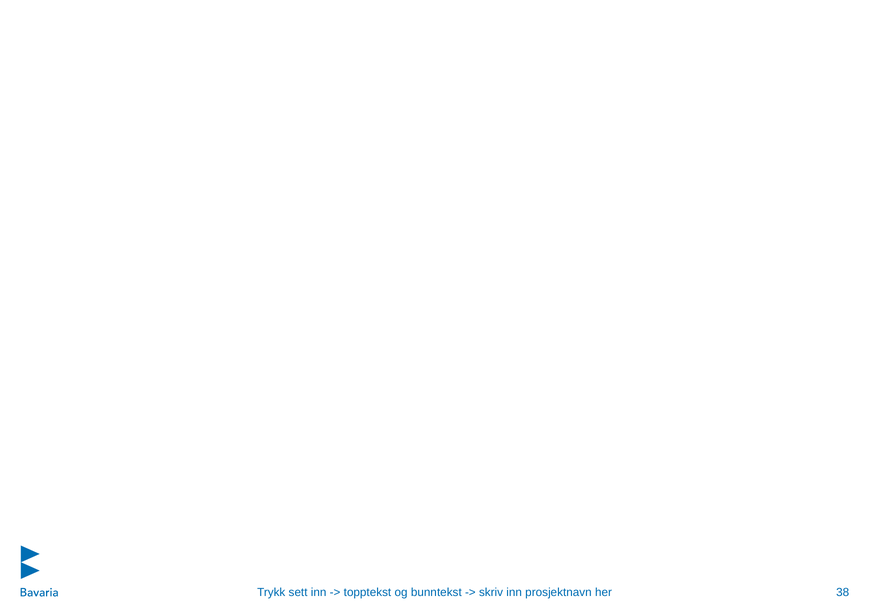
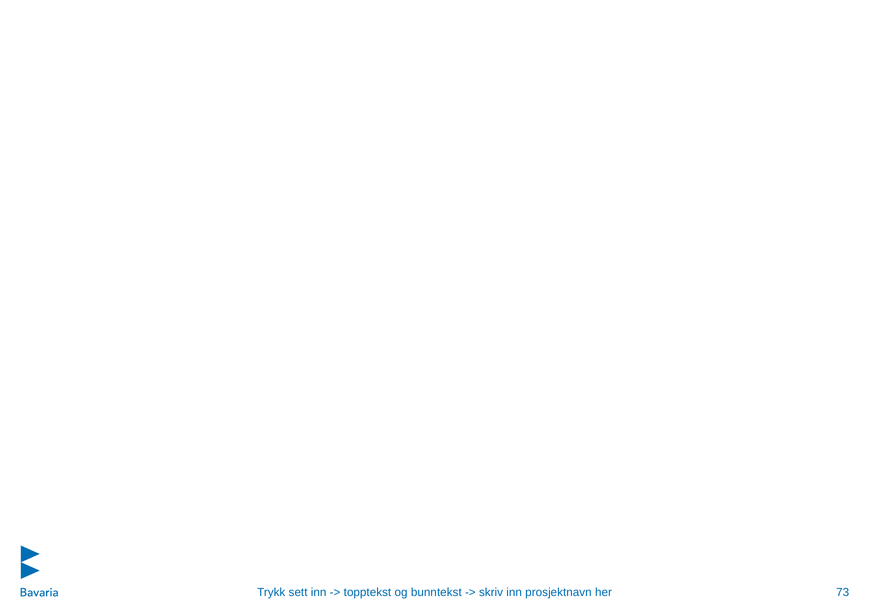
38: 38 -> 73 (843, 593)
